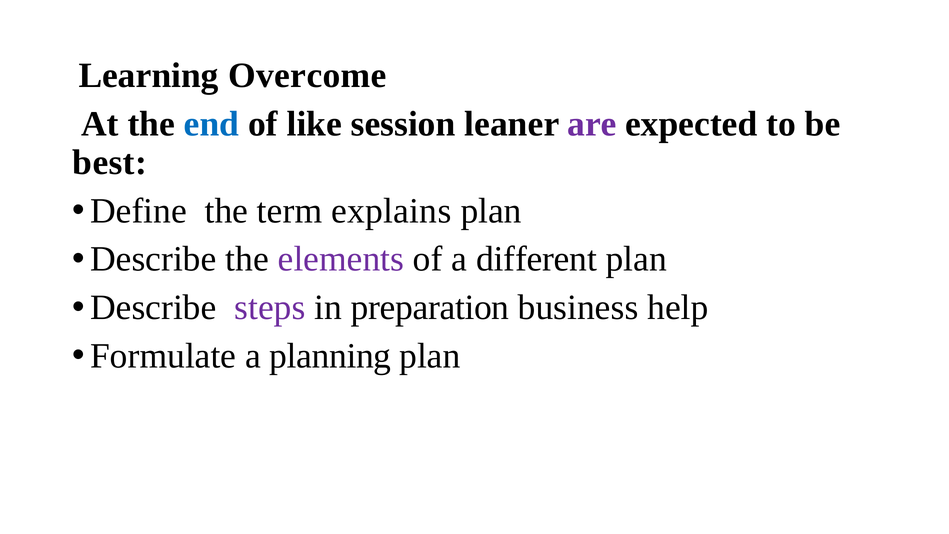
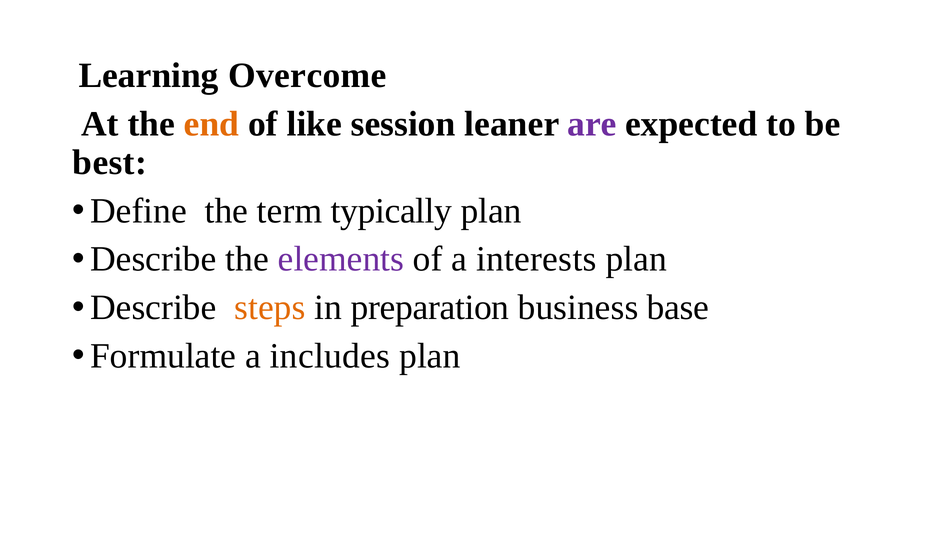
end colour: blue -> orange (212, 124)
explains: explains -> typically (392, 211)
different: different -> interests (536, 259)
steps colour: purple -> orange (270, 307)
help: help -> base (678, 307)
planning: planning -> includes (330, 356)
